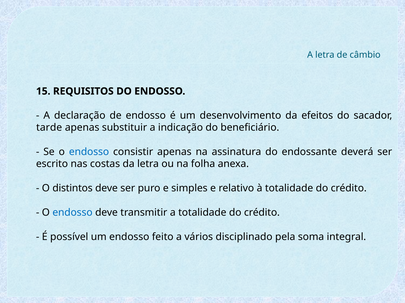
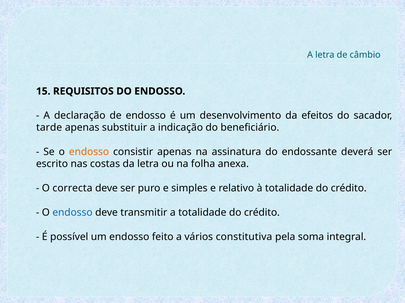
endosso colour: blue -> orange (89, 152)
distintos: distintos -> correcta (72, 189)
disciplinado: disciplinado -> constitutiva (244, 237)
